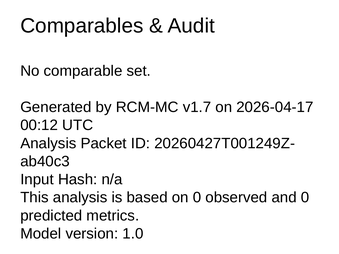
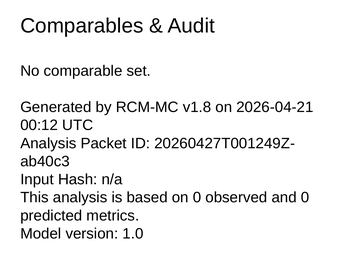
v1.7: v1.7 -> v1.8 (197, 107)
2026-04-17: 2026-04-17 -> 2026-04-21 (275, 107)
